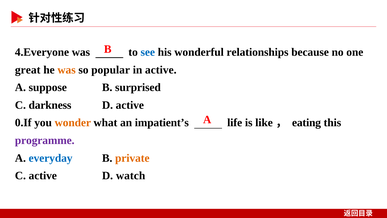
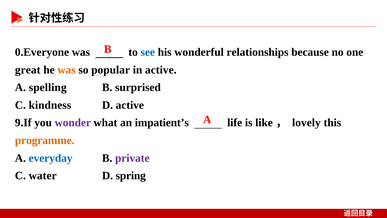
4.Everyone: 4.Everyone -> 0.Everyone (42, 52)
suppose: suppose -> spelling (48, 87)
darkness: darkness -> kindness (50, 105)
0.If: 0.If -> 9.If (23, 123)
wonder colour: orange -> purple (73, 123)
eating: eating -> lovely (306, 123)
programme colour: purple -> orange (45, 140)
private colour: orange -> purple (132, 158)
C active: active -> water (43, 175)
watch: watch -> spring (131, 175)
